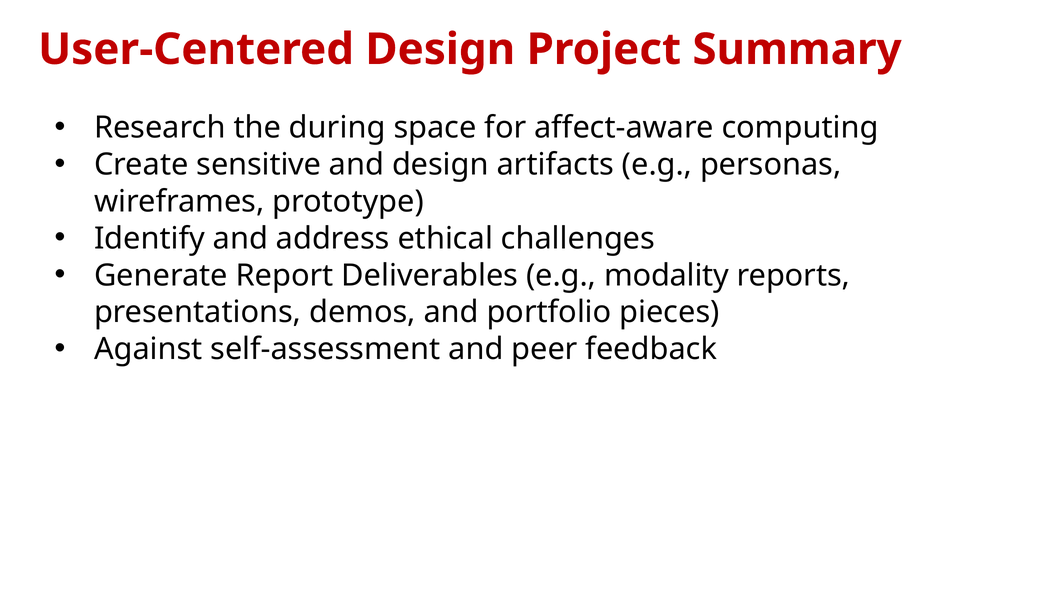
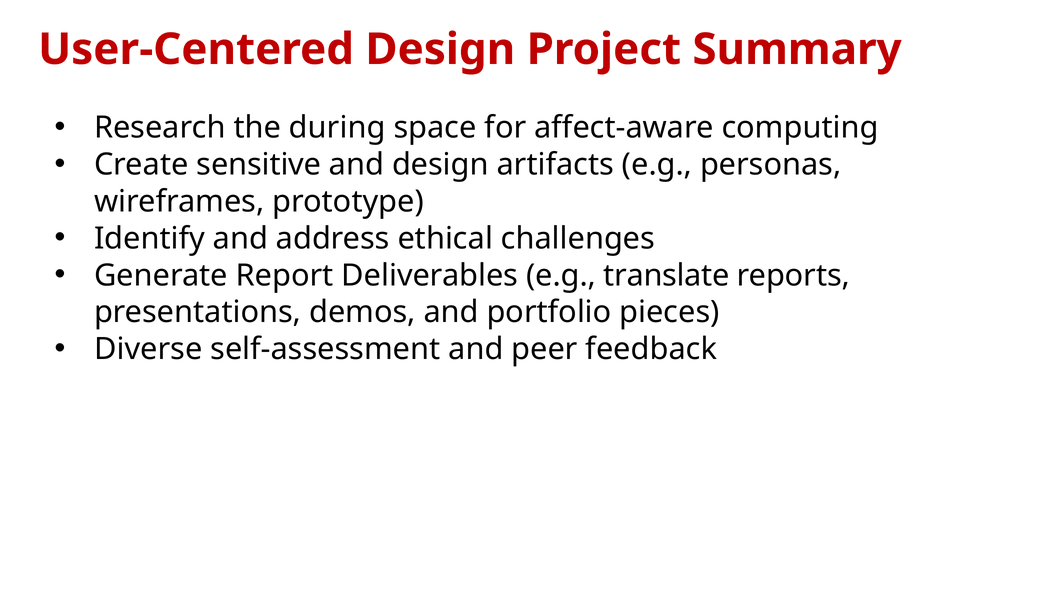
modality: modality -> translate (667, 276)
Against: Against -> Diverse (148, 349)
